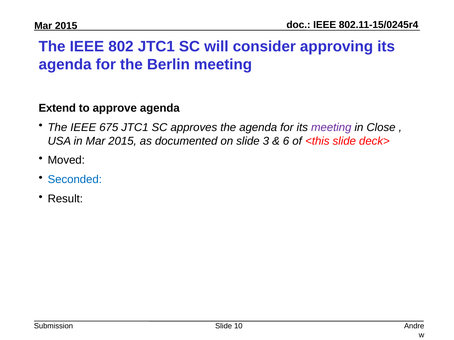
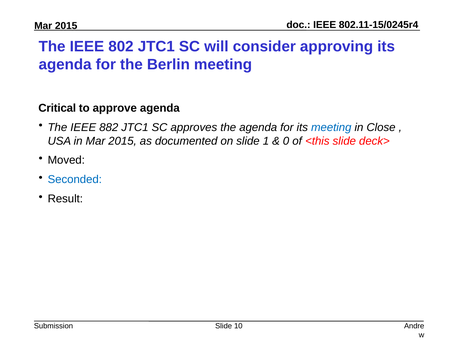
Extend: Extend -> Critical (57, 108)
675: 675 -> 882 (109, 128)
meeting colour: purple -> blue (331, 128)
3: 3 -> 1 (266, 141)
6: 6 -> 0 (286, 141)
